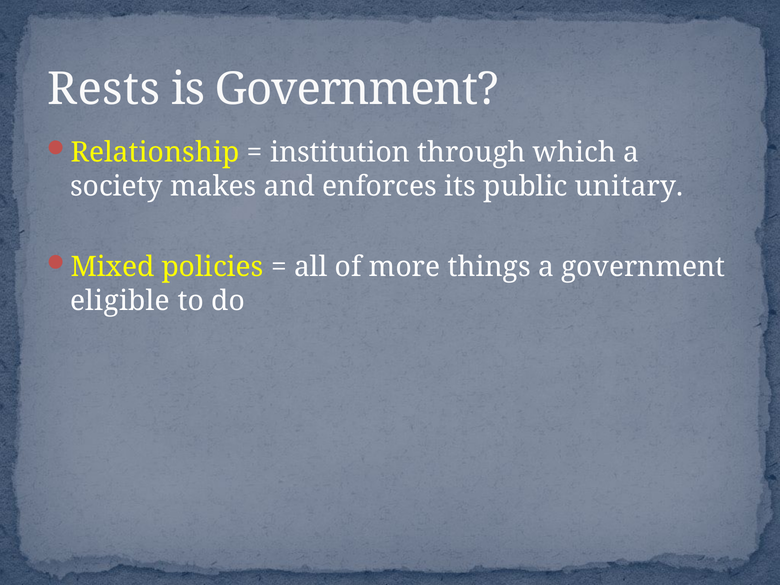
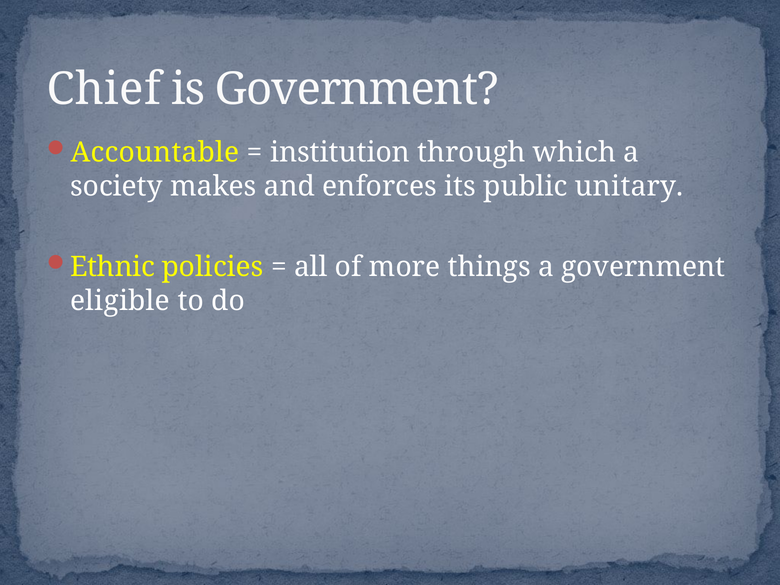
Rests: Rests -> Chief (104, 89)
Relationship: Relationship -> Accountable (155, 153)
Mixed: Mixed -> Ethnic (113, 267)
